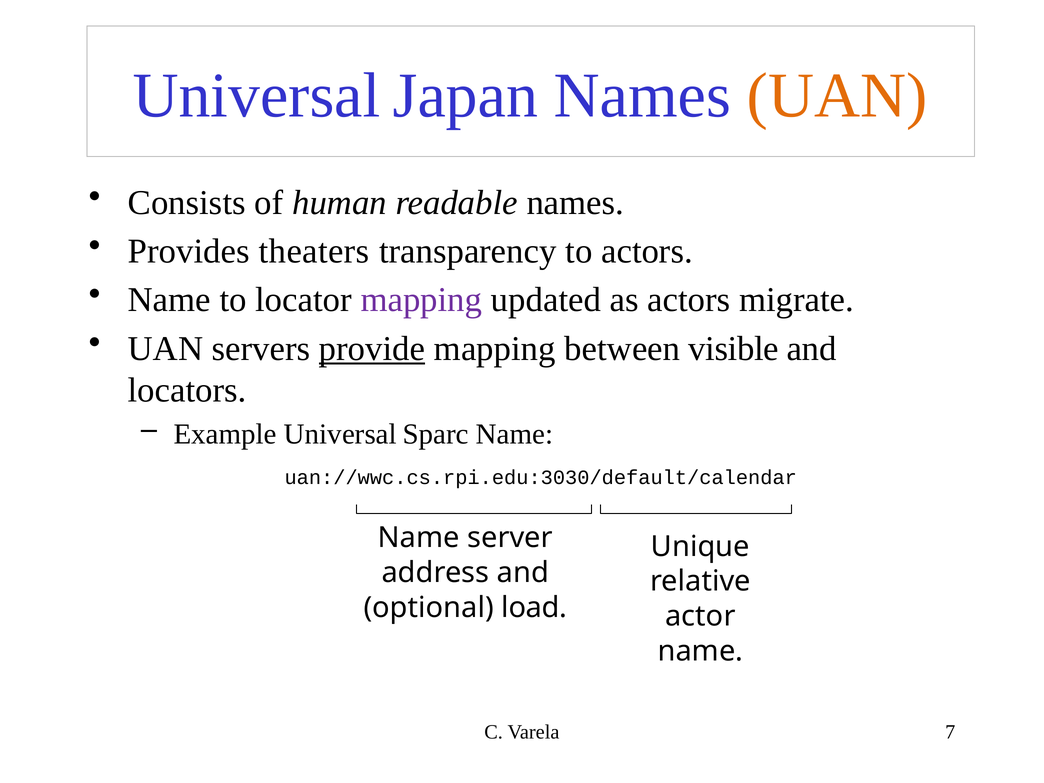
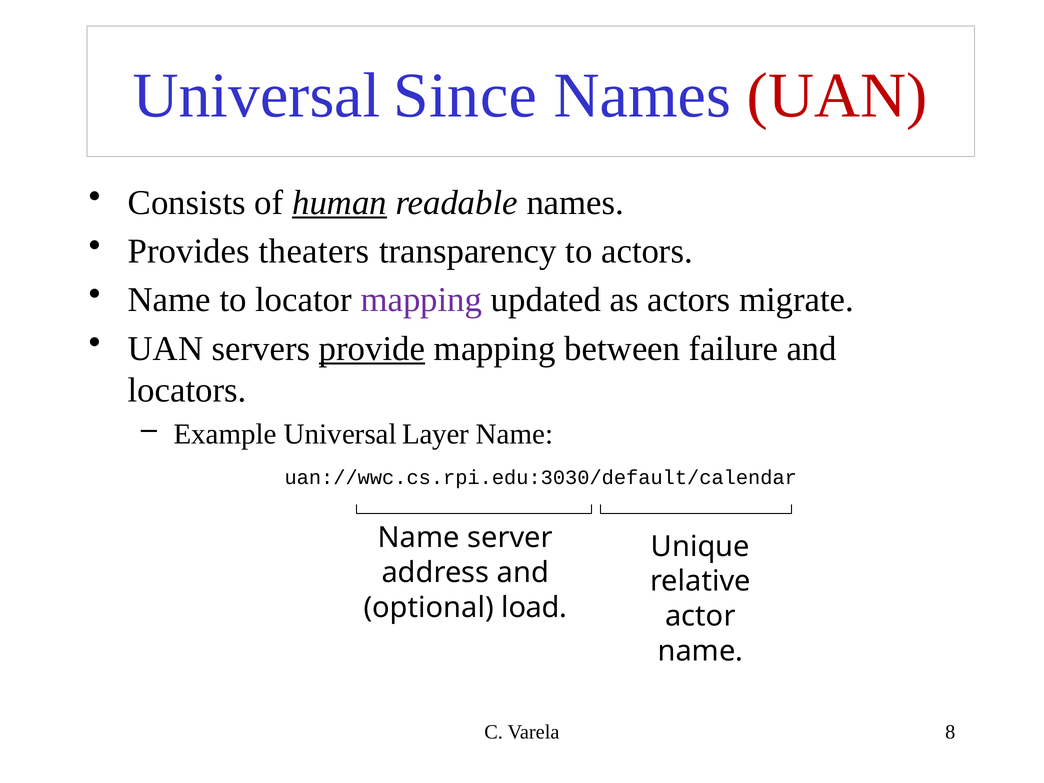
Japan: Japan -> Since (465, 96)
UAN colour: orange -> red (837, 96)
human underline: none -> present (339, 203)
visible: visible -> failure (734, 349)
Sparc: Sparc -> Layer (436, 434)
7: 7 -> 8 (950, 732)
